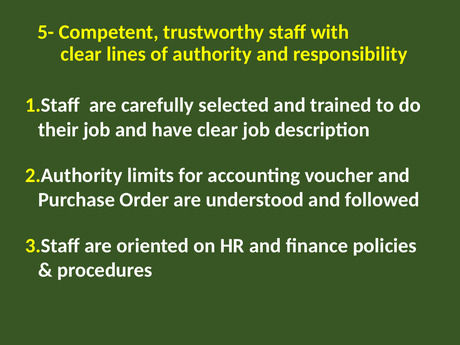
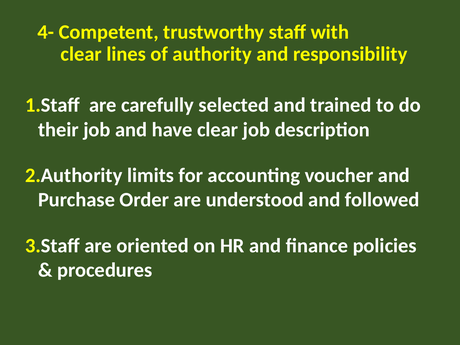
5-: 5- -> 4- (46, 32)
